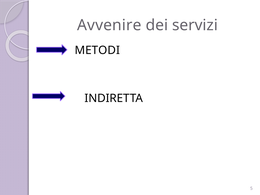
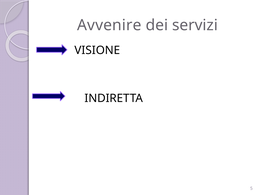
METODI: METODI -> VISIONE (97, 50)
